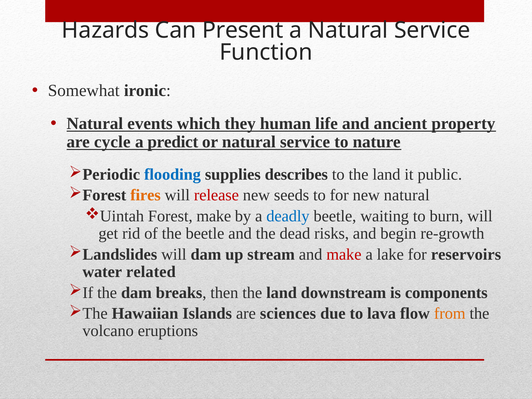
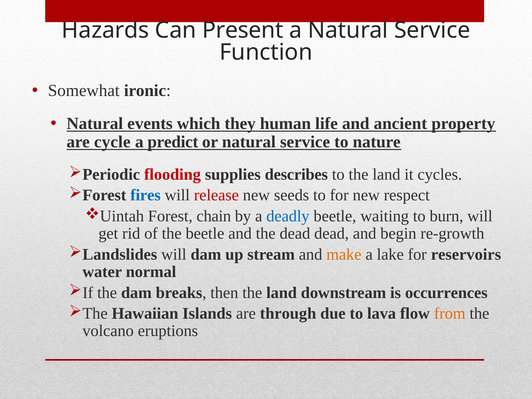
flooding colour: blue -> red (172, 174)
public: public -> cycles (440, 174)
fires colour: orange -> blue (145, 195)
new natural: natural -> respect (407, 195)
Forest make: make -> chain (214, 216)
dead risks: risks -> dead (332, 234)
make colour: red -> orange (344, 254)
related: related -> normal (151, 272)
components: components -> occurrences (446, 293)
sciences: sciences -> through (288, 313)
